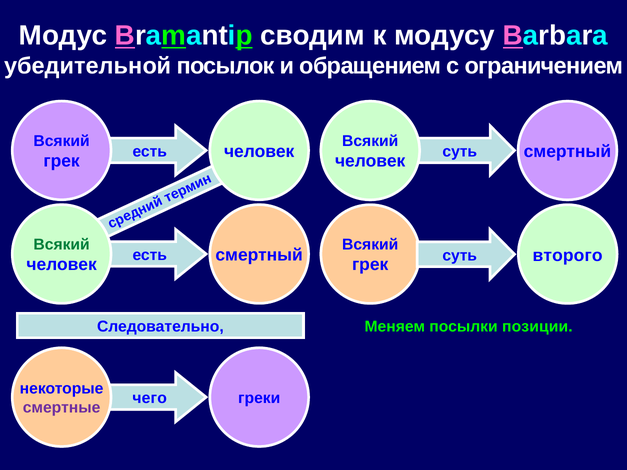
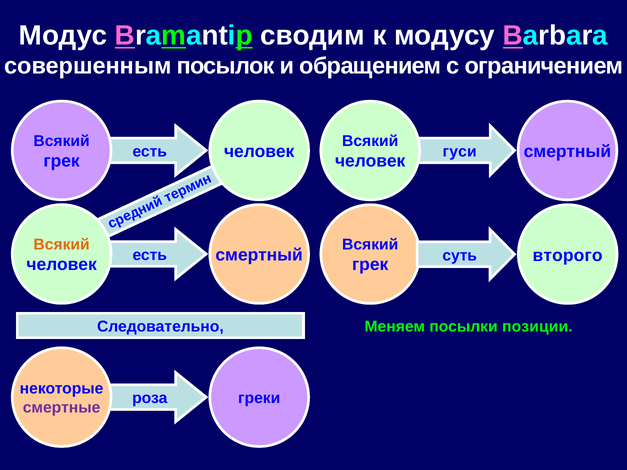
убедительной: убедительной -> совершенным (88, 66)
суть: суть -> гуси (460, 152)
Всякий colour: green -> orange (62, 245)
чего: чего -> роза (150, 398)
